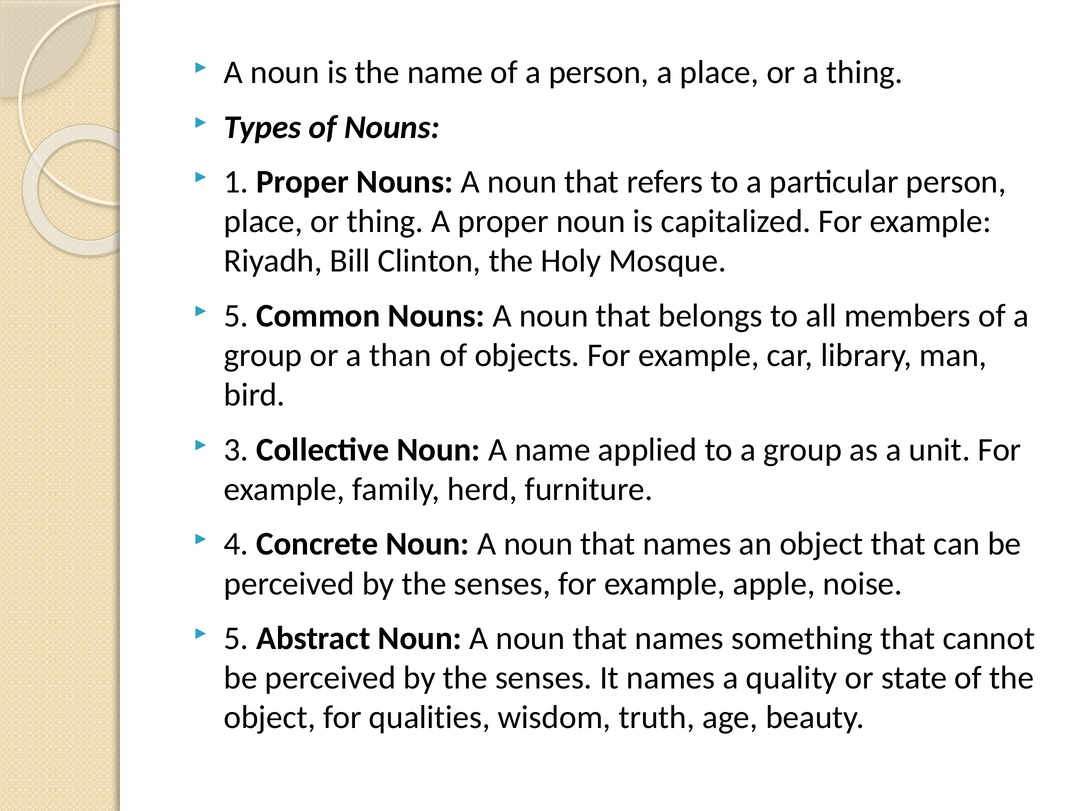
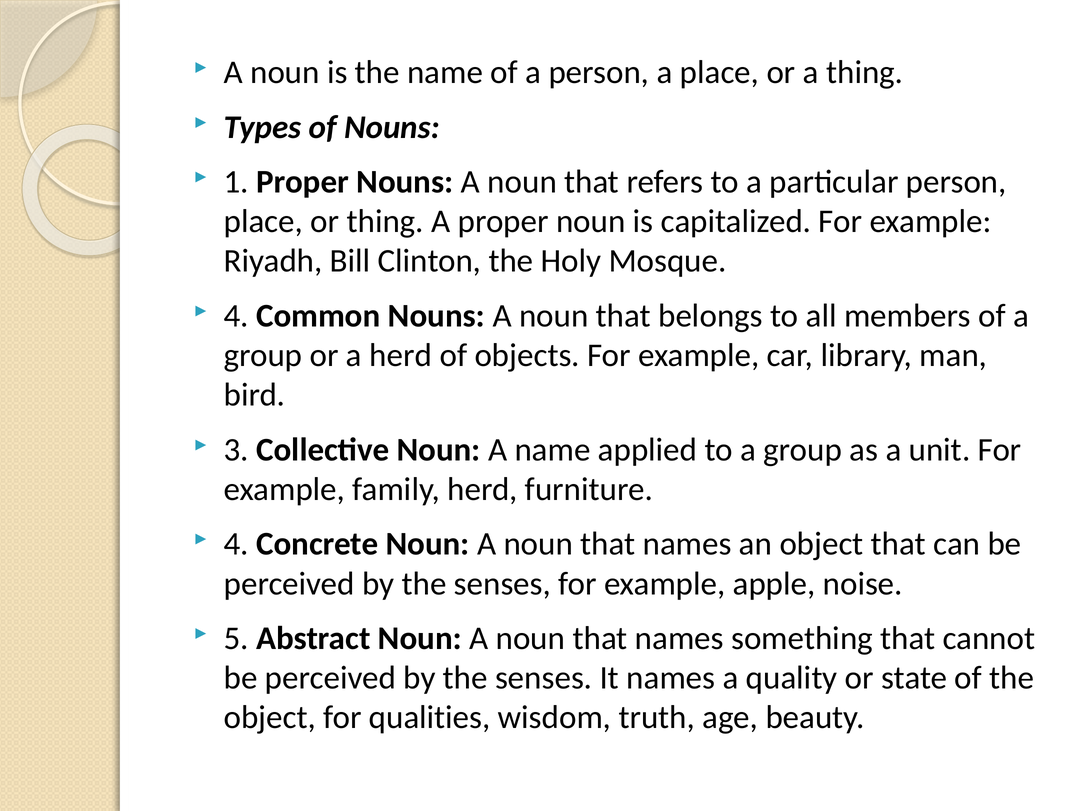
5: 5 -> 4 (236, 316)
a than: than -> herd (401, 356)
